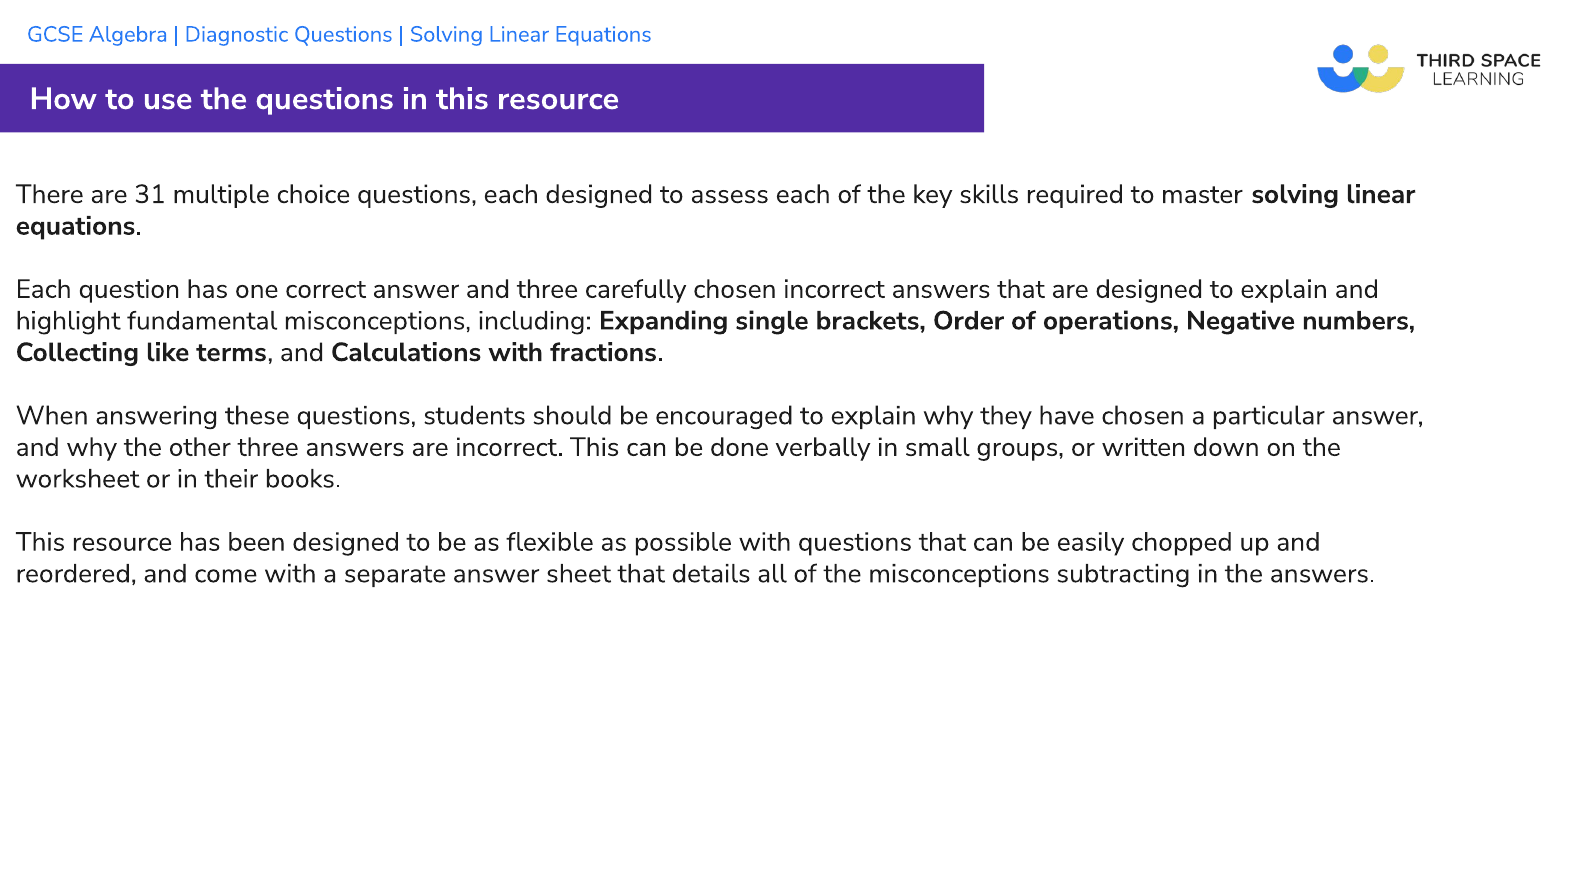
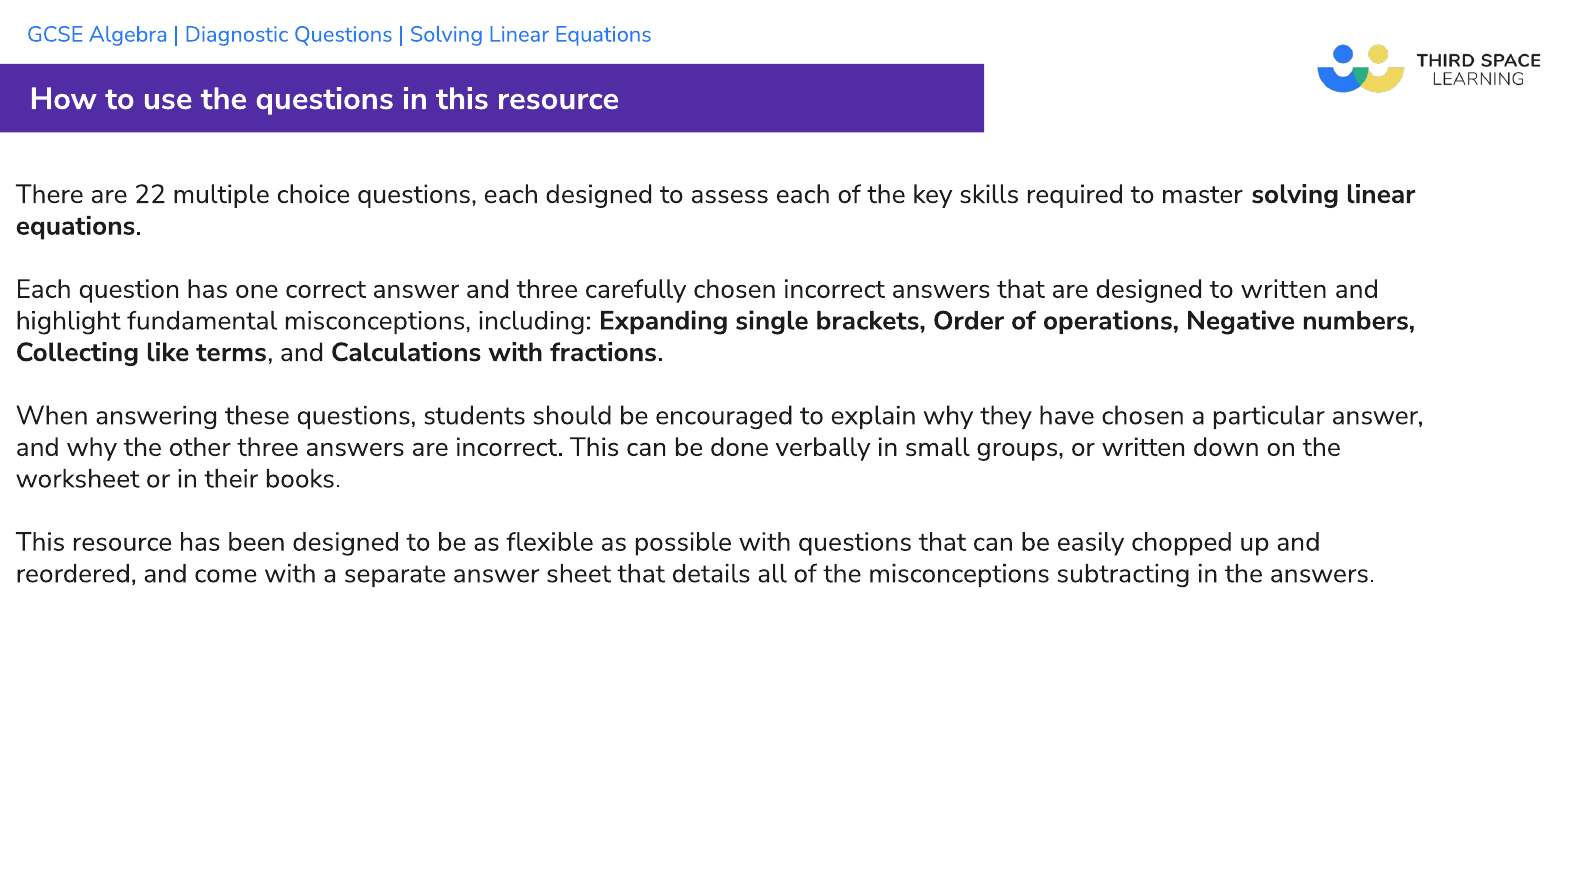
31: 31 -> 22 (150, 194)
designed to explain: explain -> written (1284, 289)
